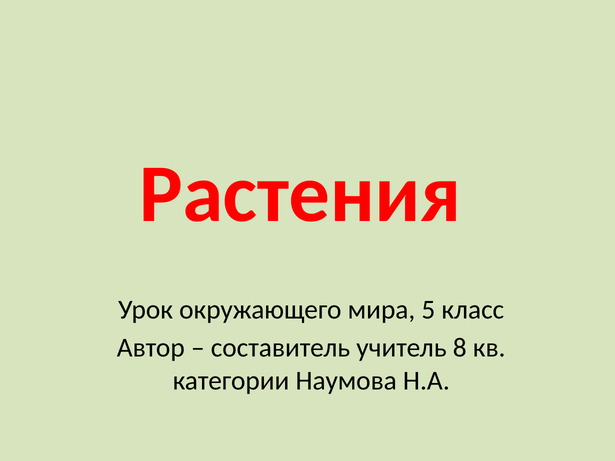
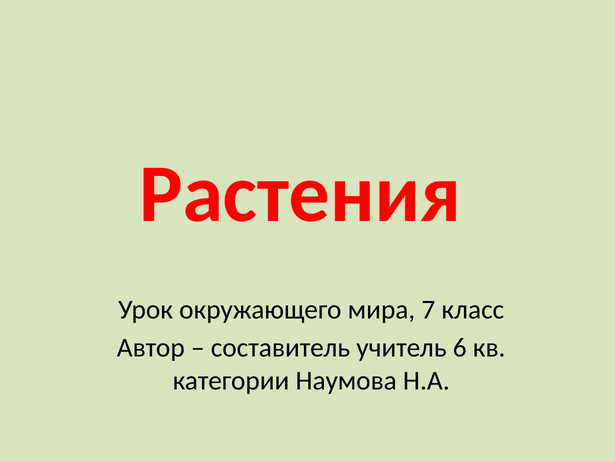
5: 5 -> 7 (428, 310)
8: 8 -> 6 (460, 348)
